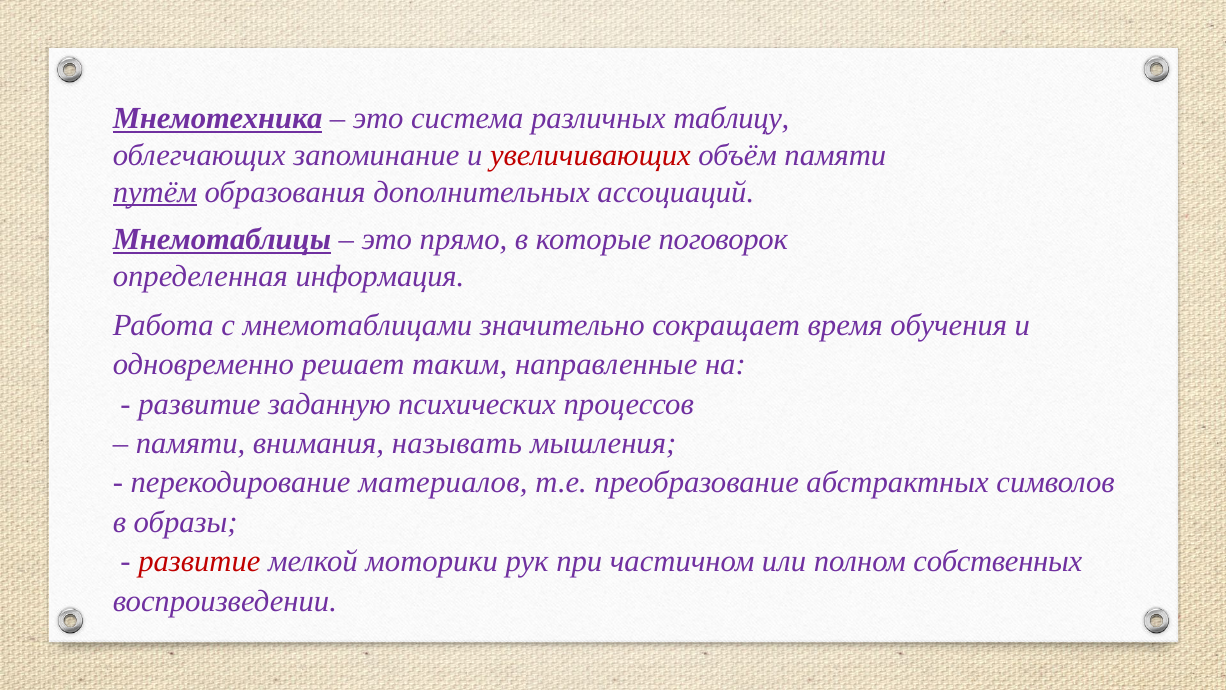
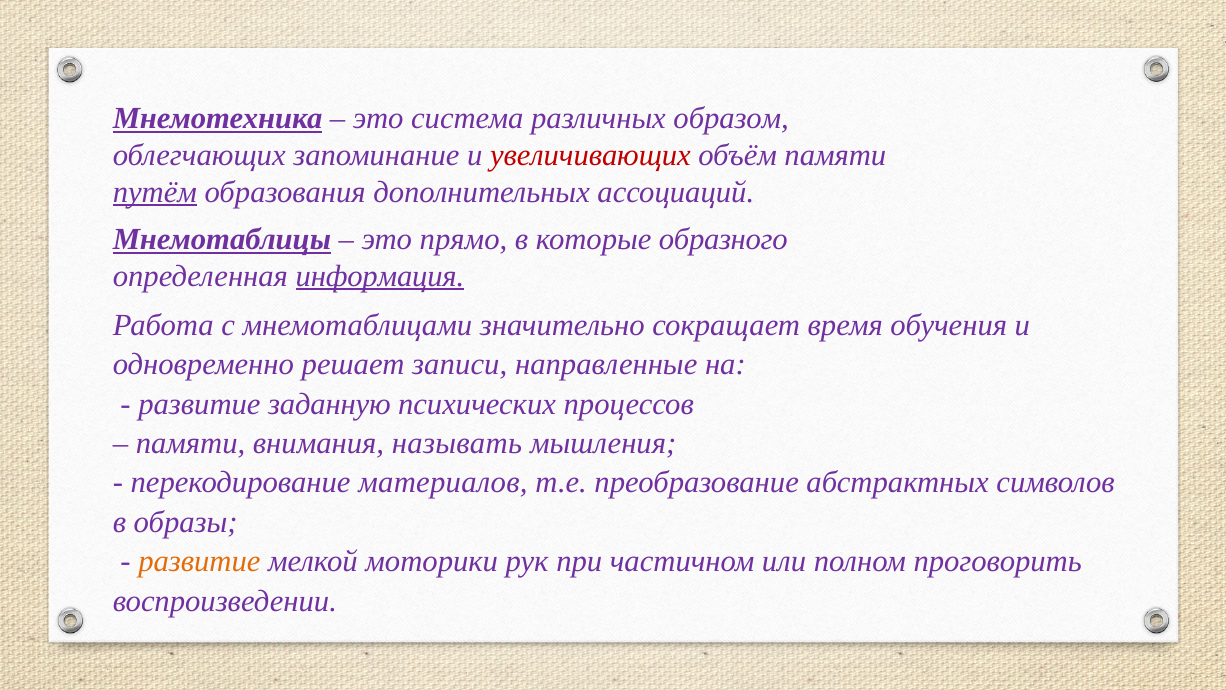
таблицу: таблицу -> образом (731, 118)
поговорок: поговорок -> образного (723, 239)
информация underline: none -> present (380, 276)
таким: таким -> записи (460, 364)
развитие colour: red -> orange (199, 561)
собственных: собственных -> проговорить (998, 561)
